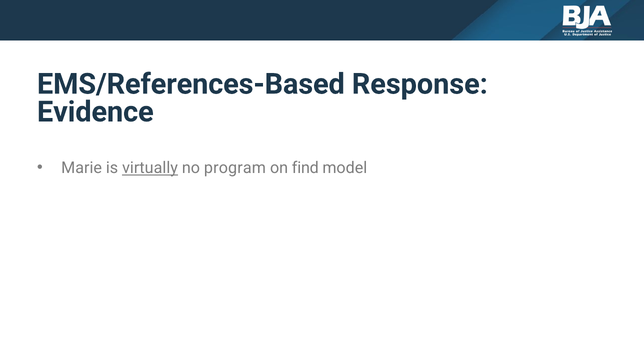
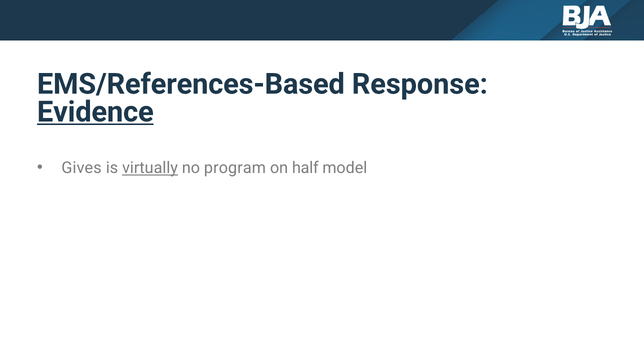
Evidence underline: none -> present (95, 112)
Marie: Marie -> Gives (82, 168)
find: find -> half (305, 168)
